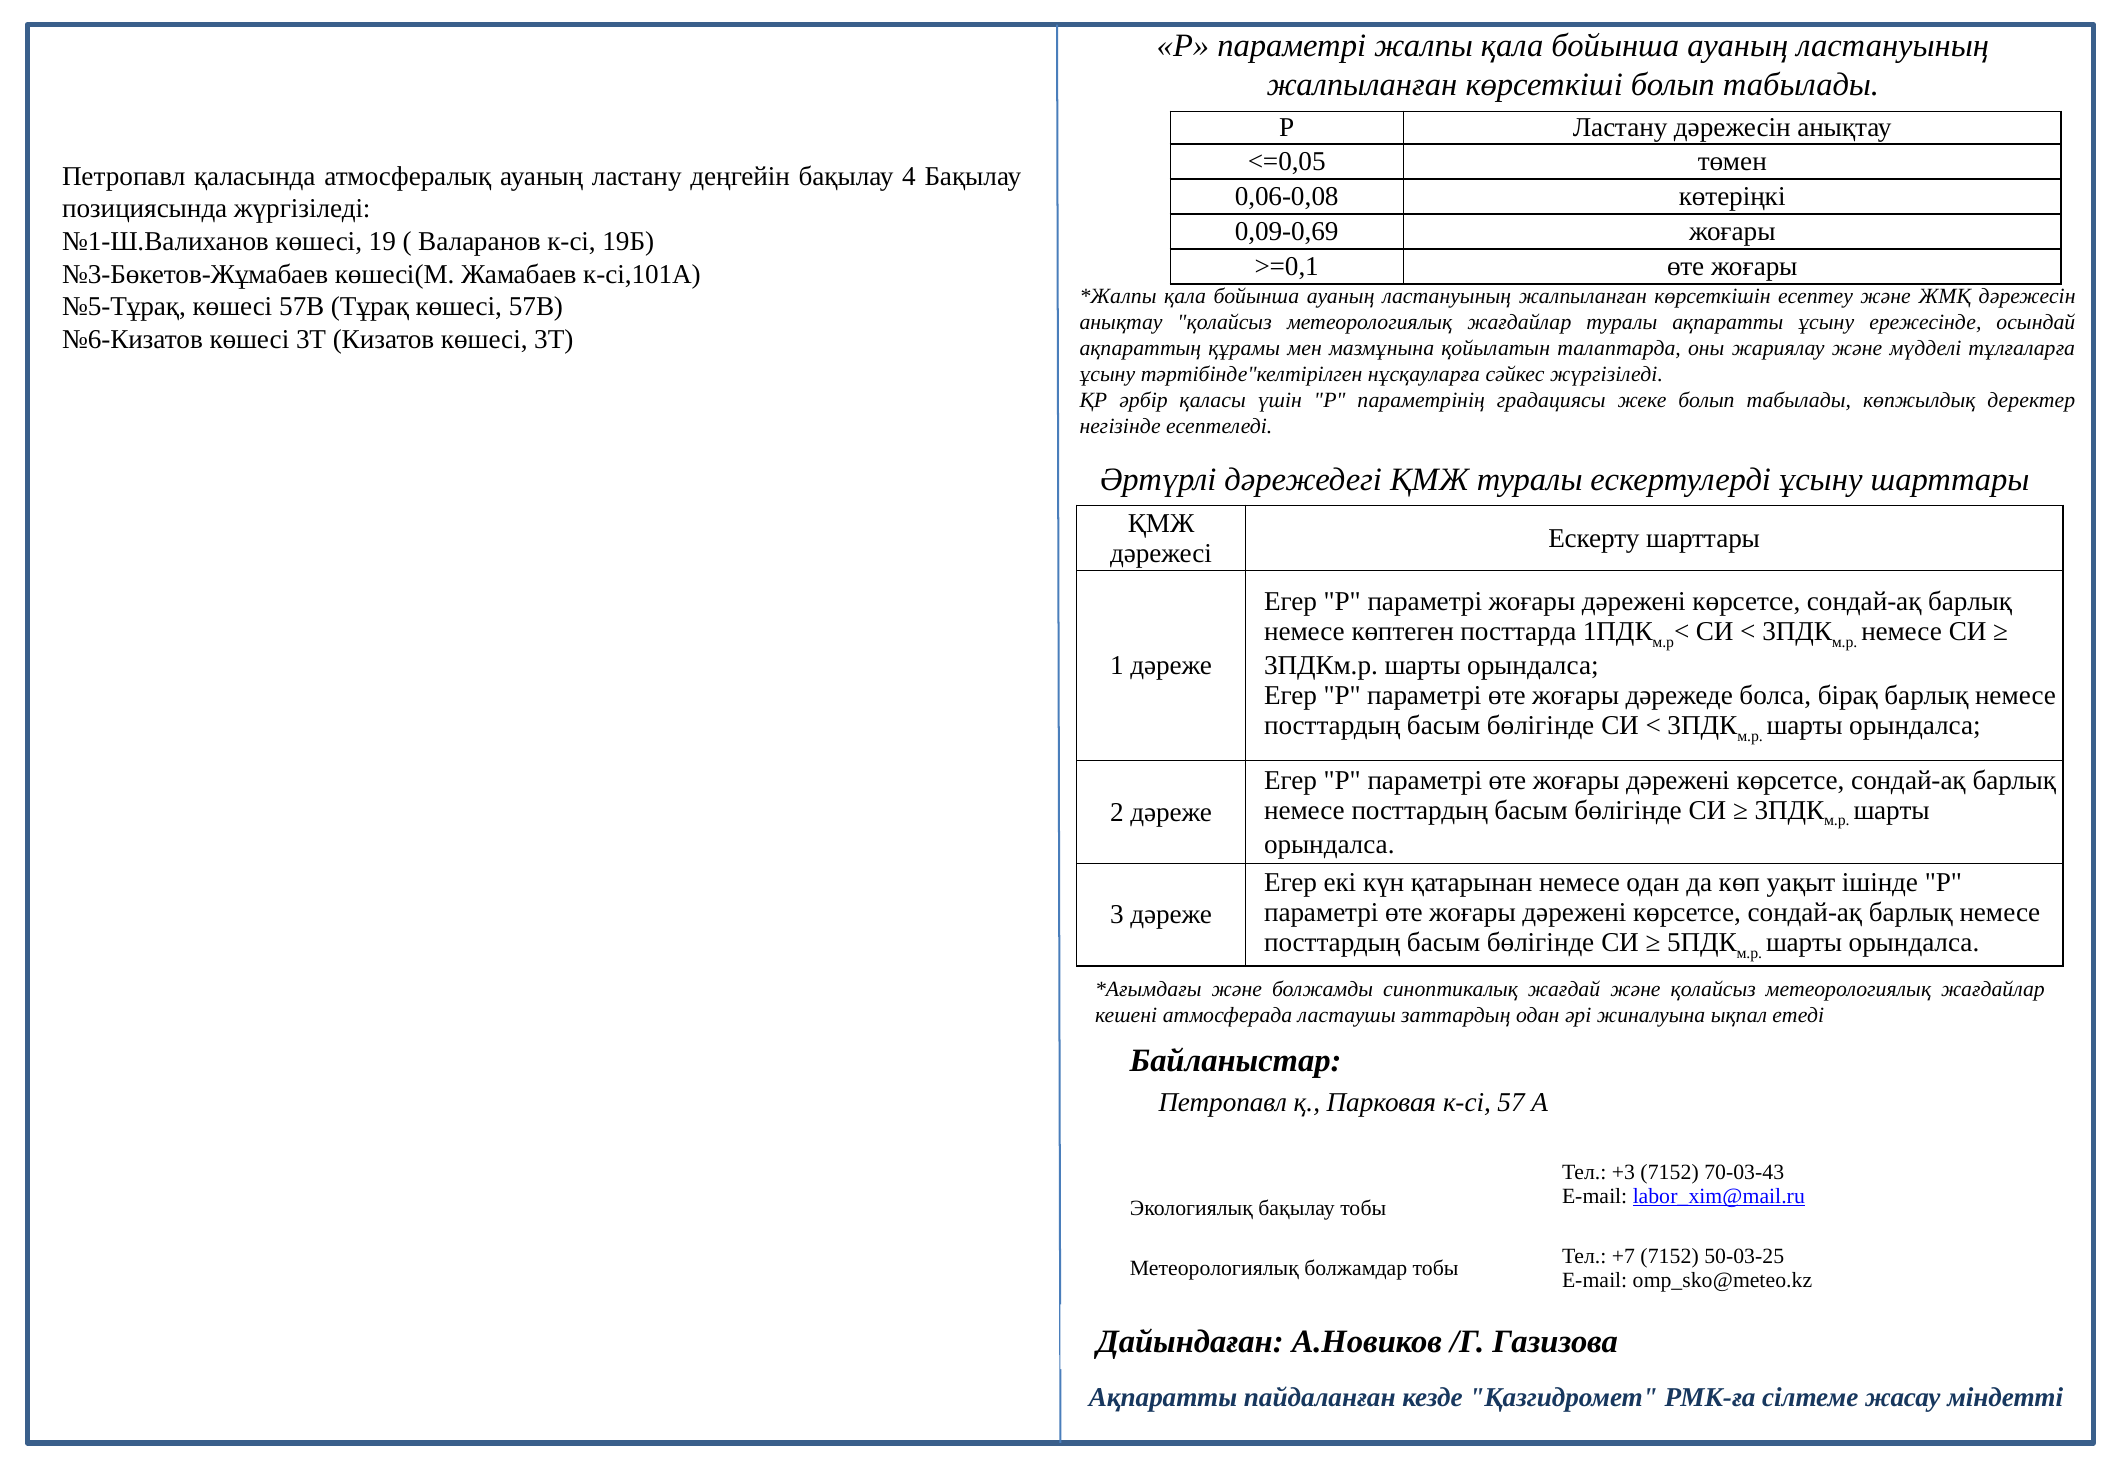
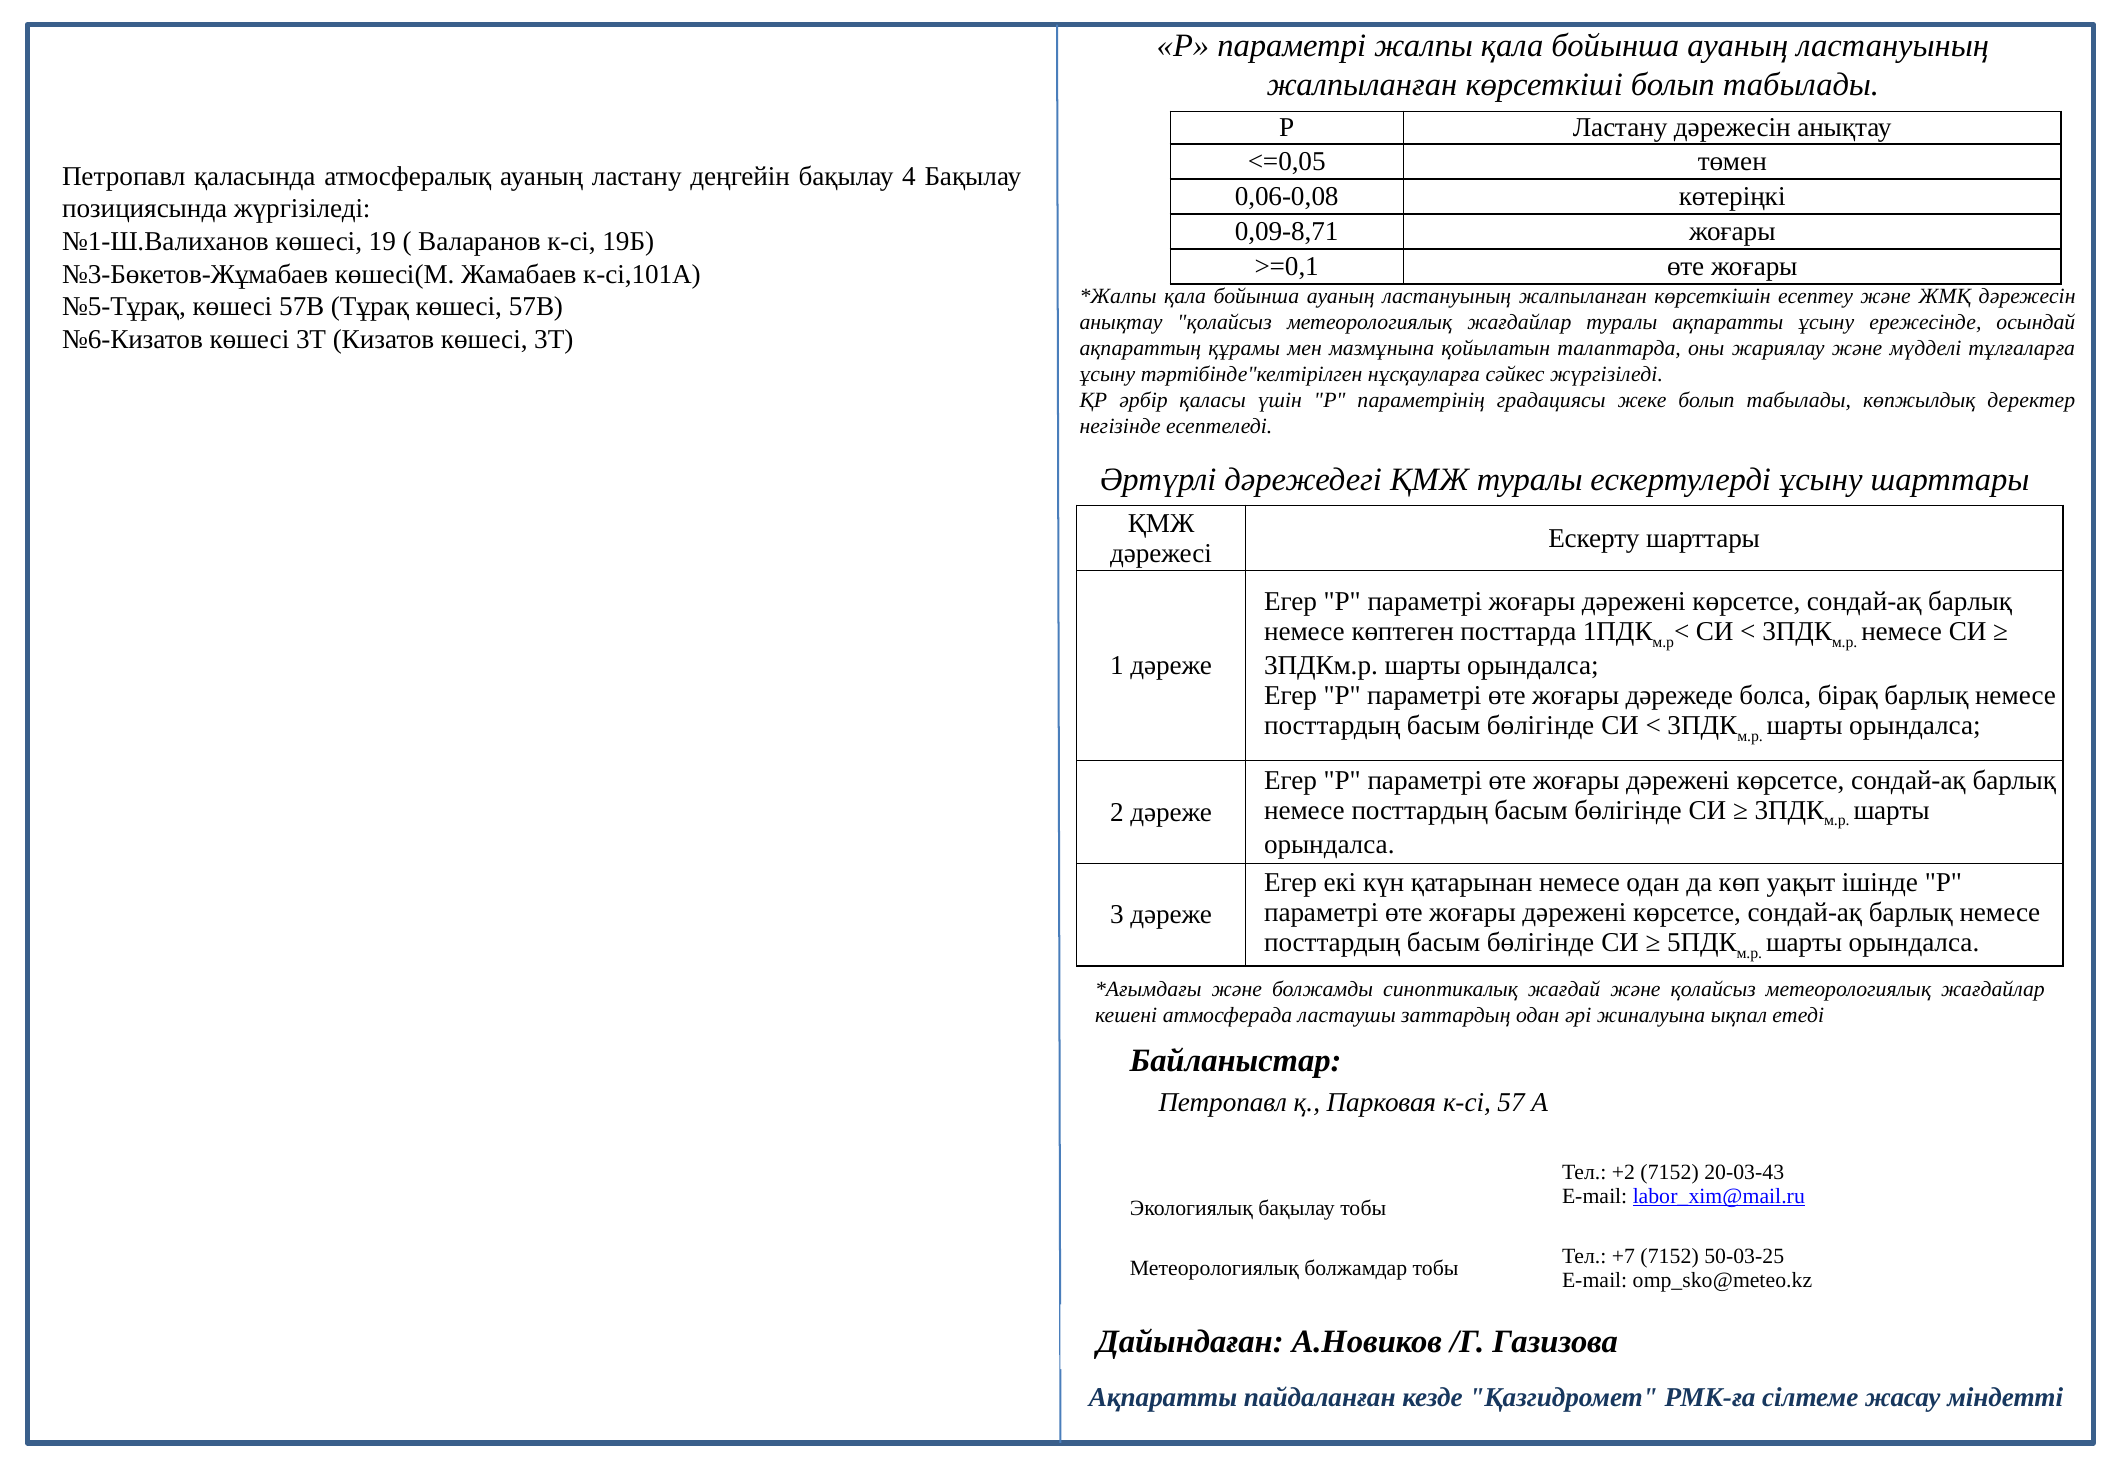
0,09-0,69: 0,09-0,69 -> 0,09-8,71 (1287, 231)
+3: +3 -> +2 (1623, 1172)
70-03-43: 70-03-43 -> 20-03-43 (1744, 1172)
